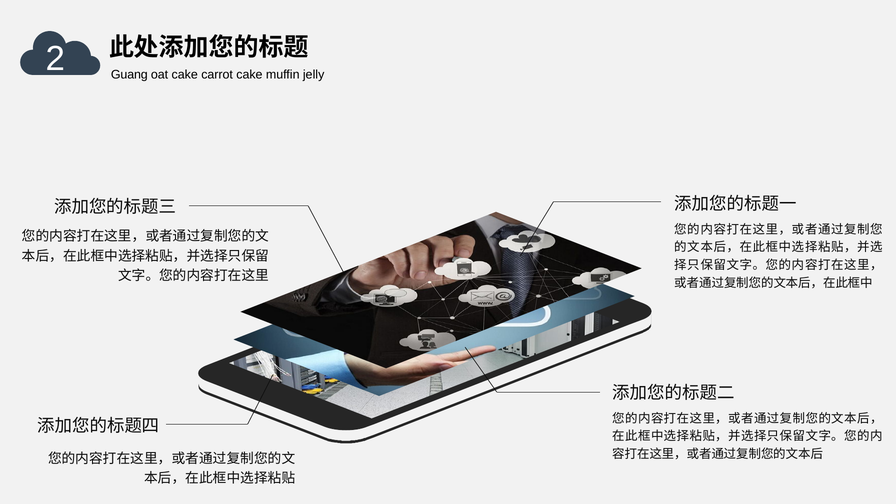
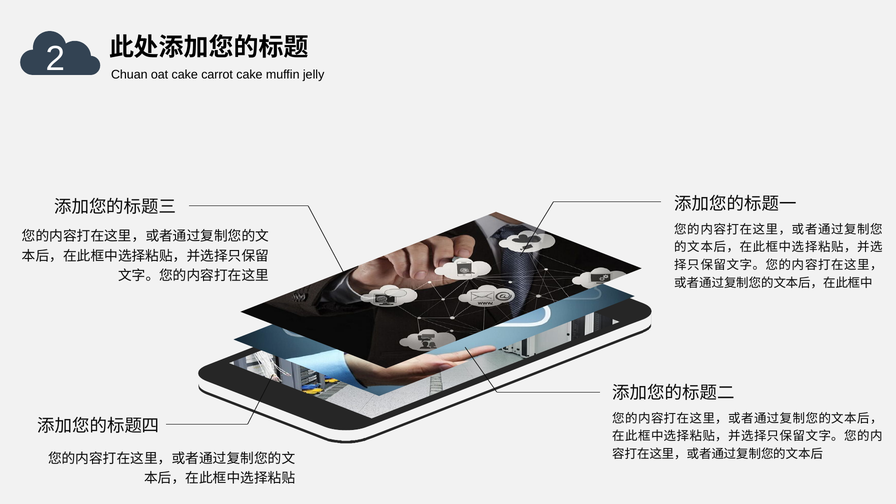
Guang: Guang -> Chuan (129, 74)
